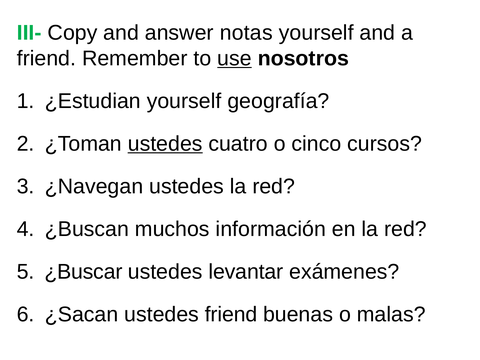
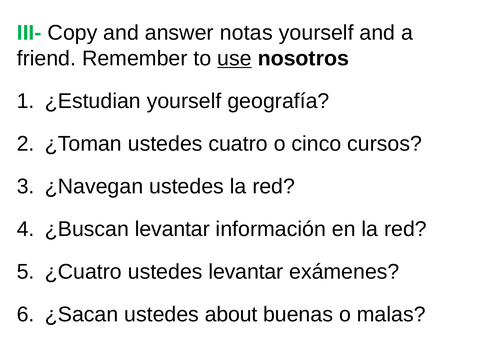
ustedes underline: present -> none (165, 144)
¿Buscan muchos: muchos -> levantar (172, 229)
¿Buscar: ¿Buscar -> ¿Cuatro (83, 272)
ustedes friend: friend -> about (231, 314)
